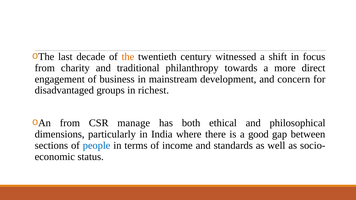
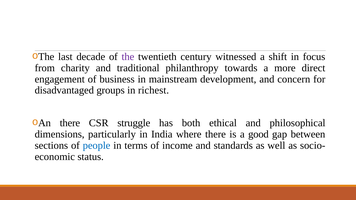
the colour: orange -> purple (128, 57)
from: from -> there (70, 123)
manage: manage -> struggle (134, 123)
